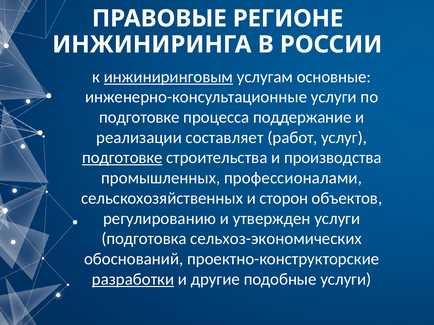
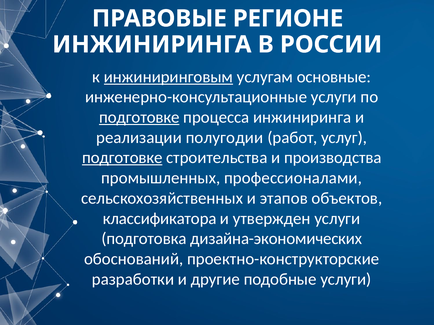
подготовке underline: none -> present (139, 117)
процесса поддержание: поддержание -> инжиниринга (302, 117)
составляет: составляет -> полугодии (225, 138)
сторон: сторон -> этапов (284, 199)
регулированию: регулированию -> классификатора (160, 219)
сельхоз-экономических: сельхоз-экономических -> дизайна-экономических (276, 239)
разработки underline: present -> none (133, 280)
